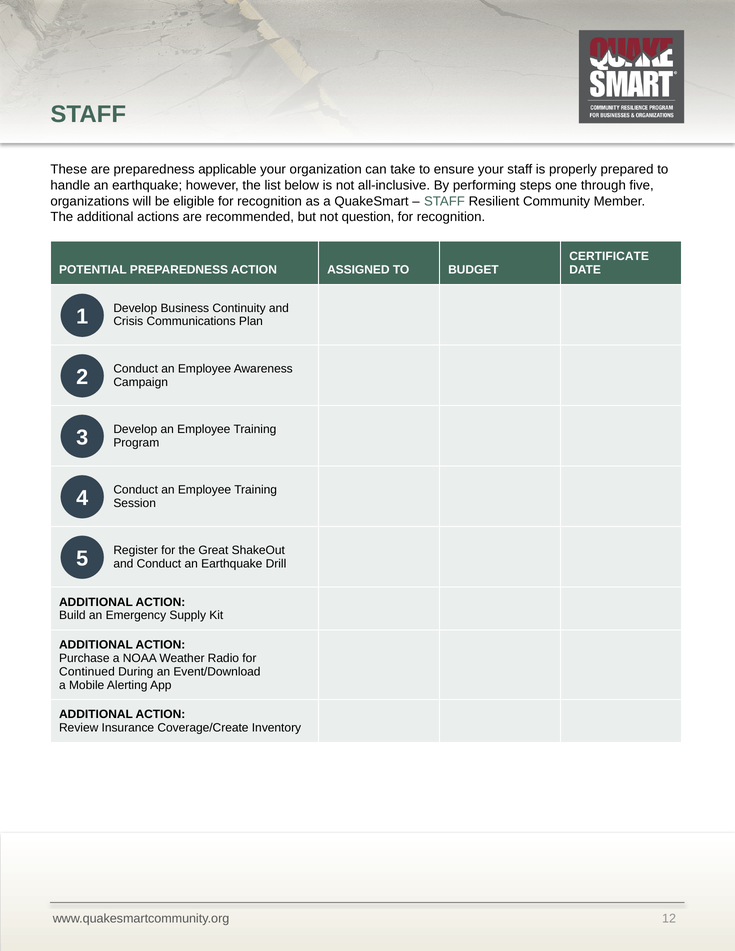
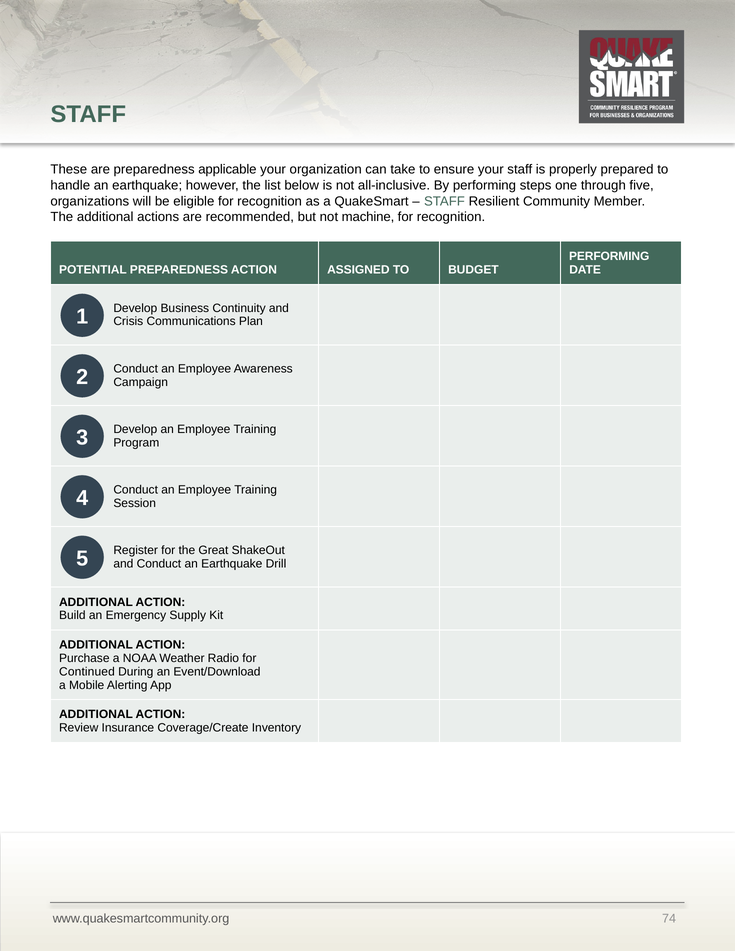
question: question -> machine (368, 217)
CERTIFICATE: CERTIFICATE -> PERFORMING (609, 256)
12: 12 -> 74 (669, 919)
